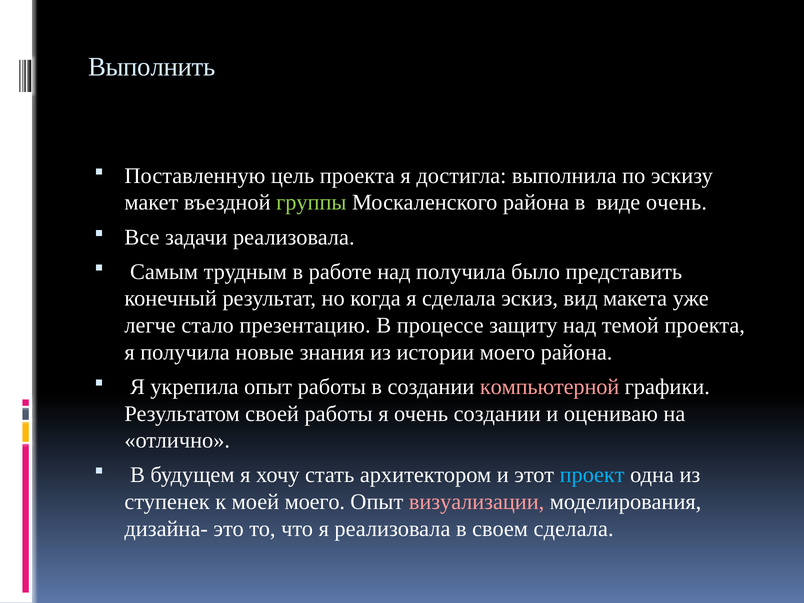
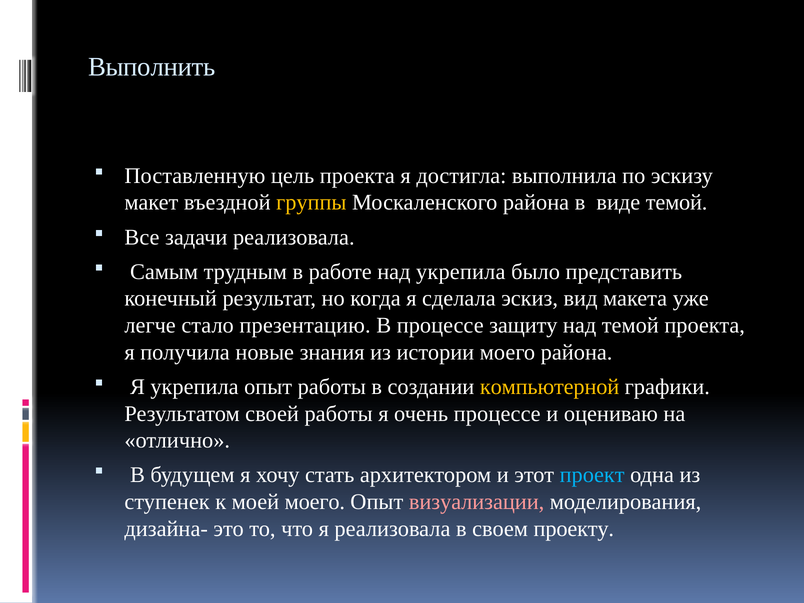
группы colour: light green -> yellow (311, 203)
виде очень: очень -> темой (677, 203)
над получила: получила -> укрепила (461, 272)
компьютерной colour: pink -> yellow (550, 387)
очень создании: создании -> процессе (497, 414)
своем сделала: сделала -> проекту (574, 529)
